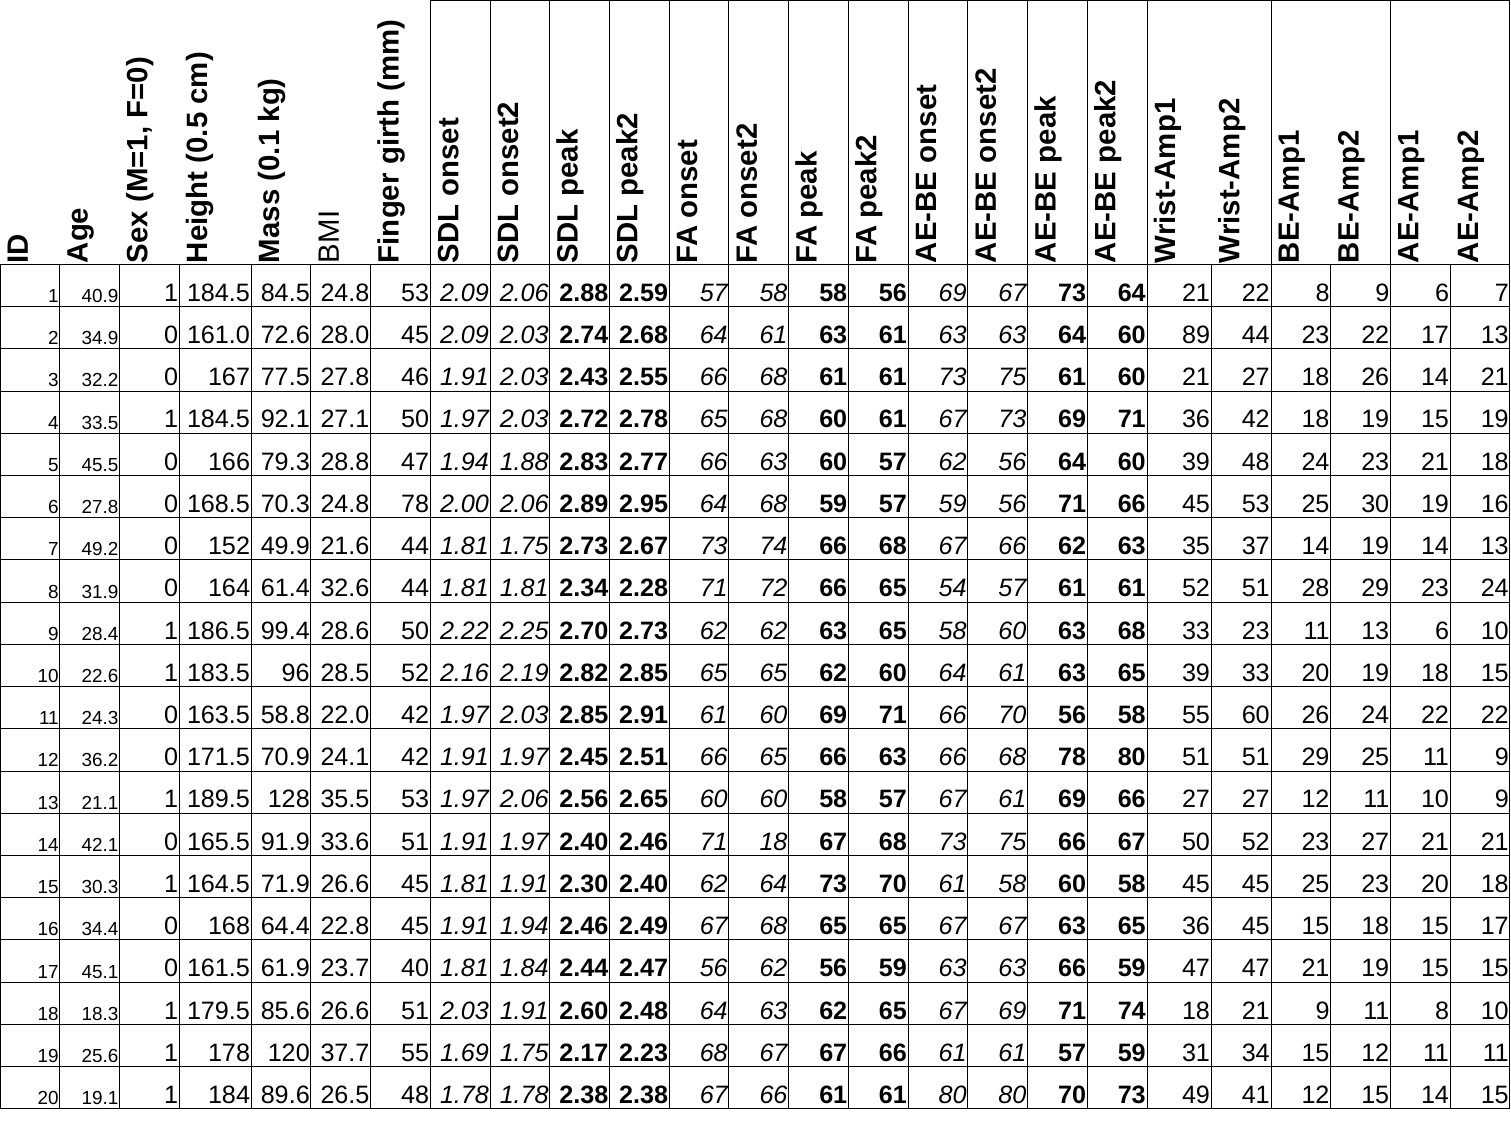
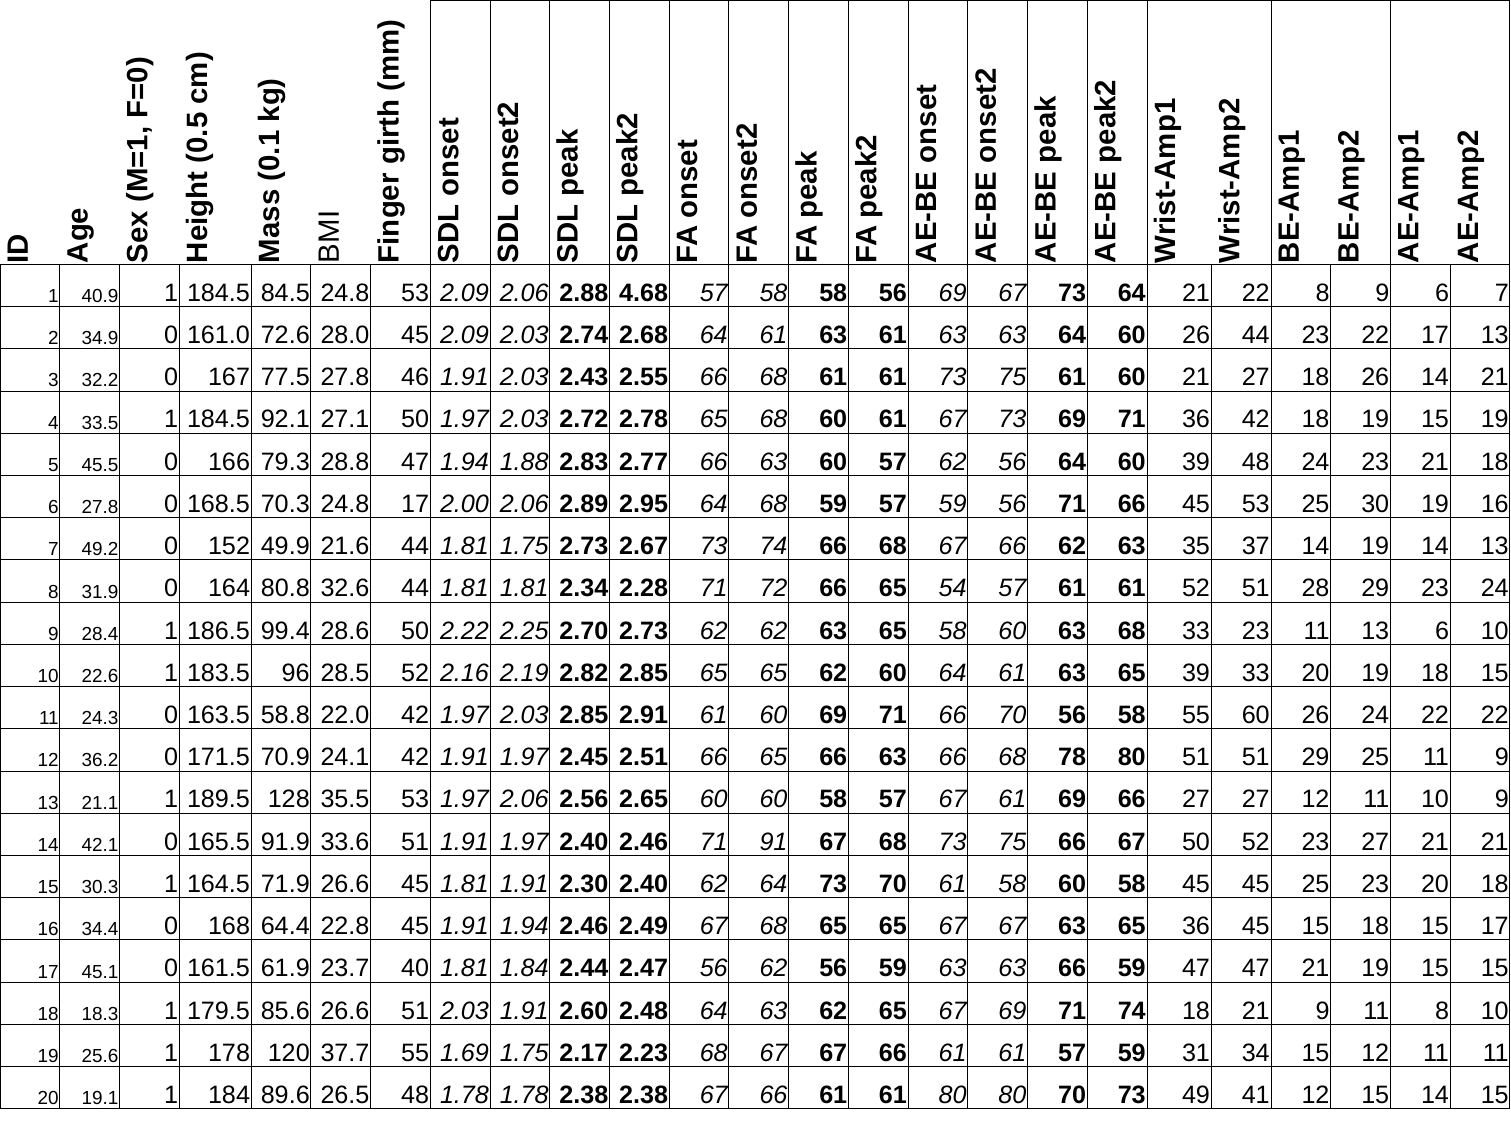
2.59: 2.59 -> 4.68 (644, 293)
64 60 89: 89 -> 26 (1196, 335)
24.8 78: 78 -> 17 (415, 504)
61.4: 61.4 -> 80.8 (285, 589)
71 18: 18 -> 91 (773, 842)
